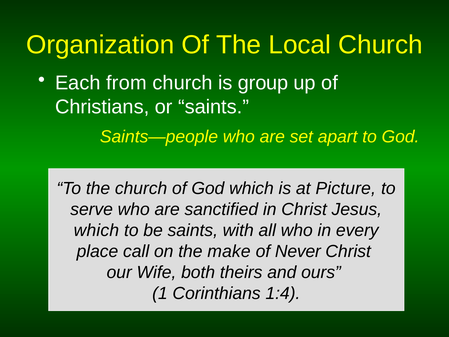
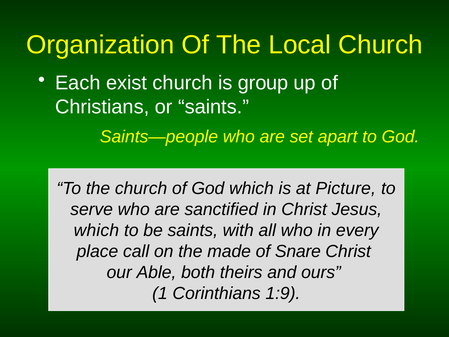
from: from -> exist (127, 83)
make: make -> made (229, 251)
Never: Never -> Snare (298, 251)
Wife: Wife -> Able (156, 272)
1:4: 1:4 -> 1:9 (283, 293)
